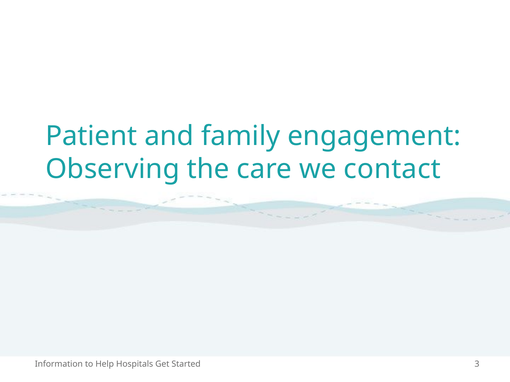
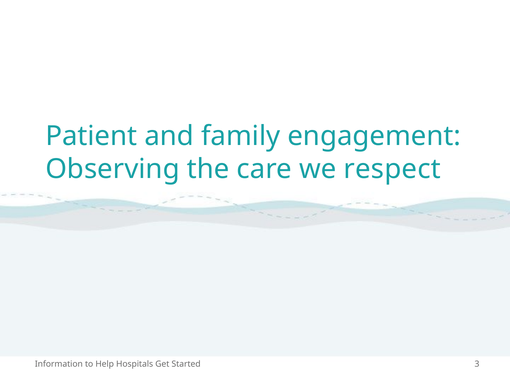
contact: contact -> respect (392, 169)
